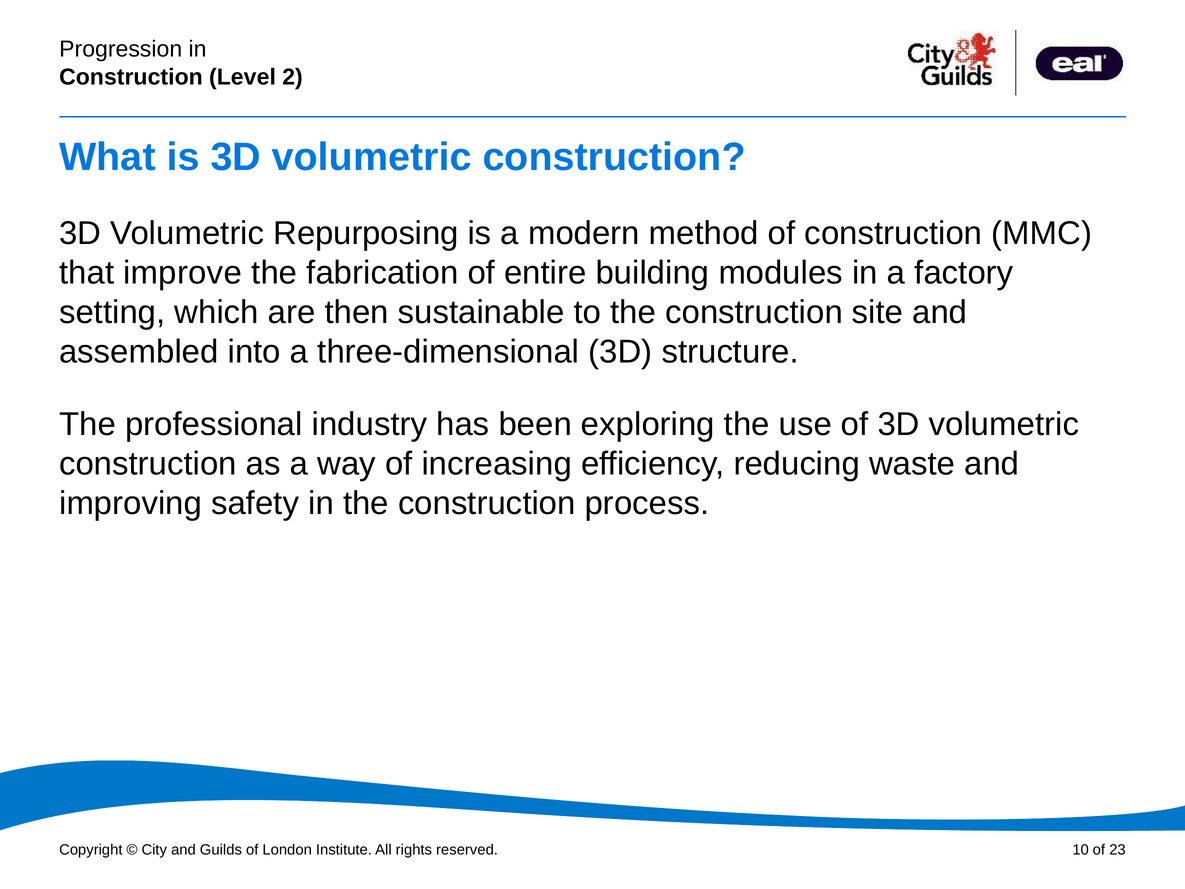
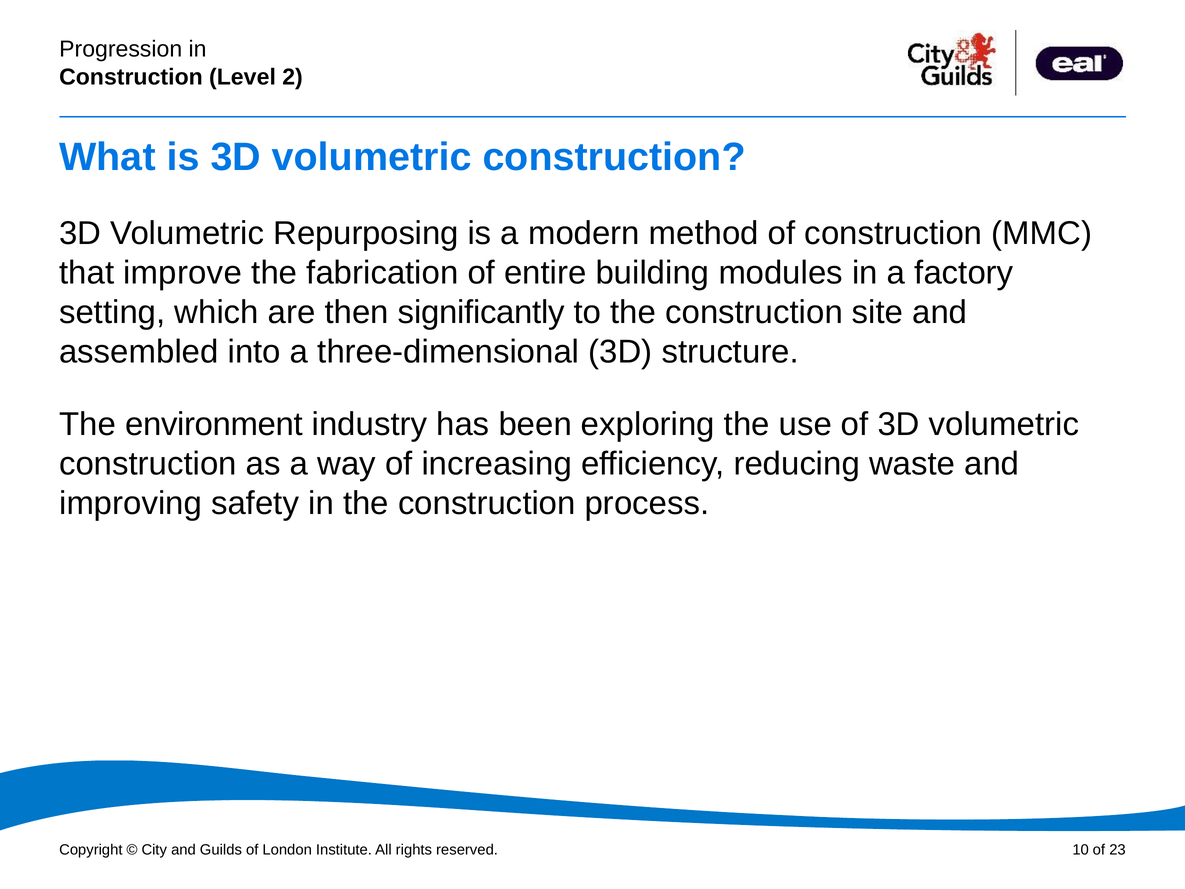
sustainable: sustainable -> significantly (481, 312)
professional: professional -> environment (214, 424)
